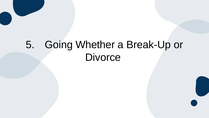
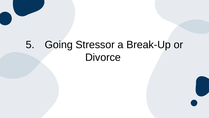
Whether: Whether -> Stressor (95, 45)
